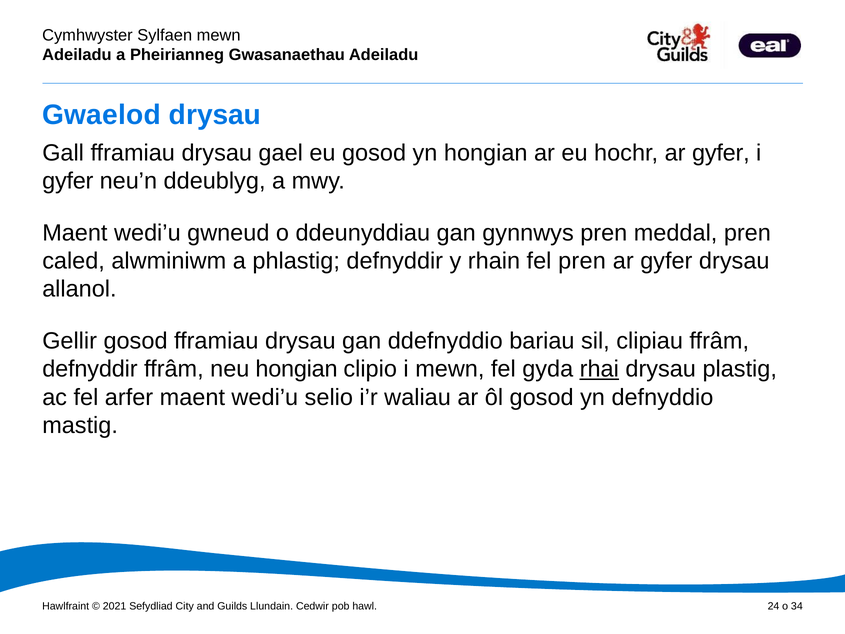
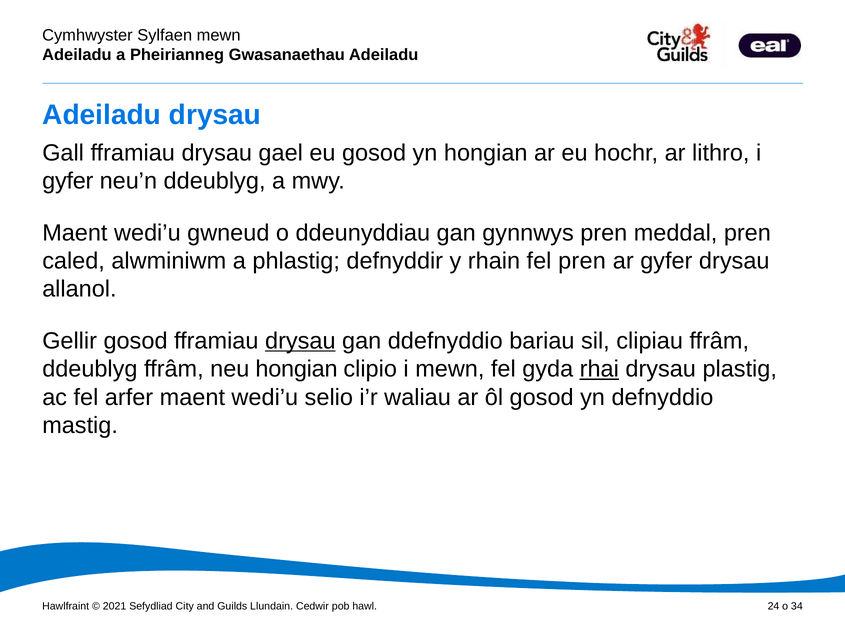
Gwaelod: Gwaelod -> Adeiladu (102, 115)
hochr ar gyfer: gyfer -> lithro (721, 153)
drysau underline: none -> present (300, 341)
defnyddir: defnyddir -> ddeublyg (90, 369)
